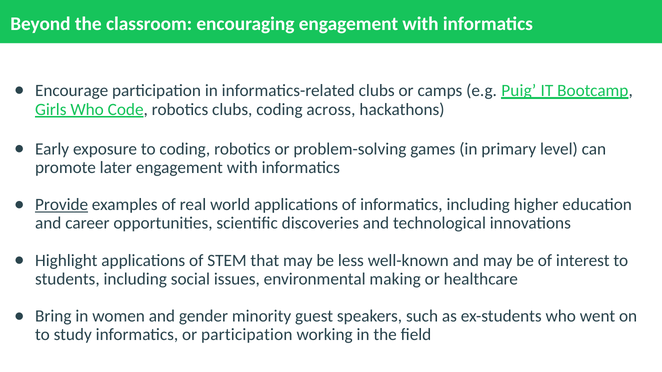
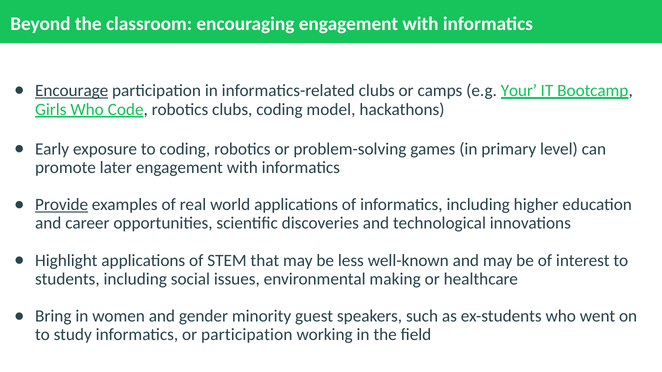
Encourage underline: none -> present (72, 91)
Puig: Puig -> Your (519, 91)
across: across -> model (331, 110)
